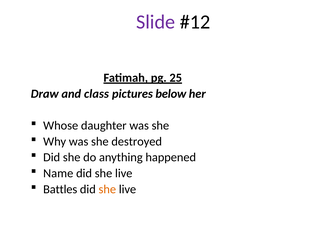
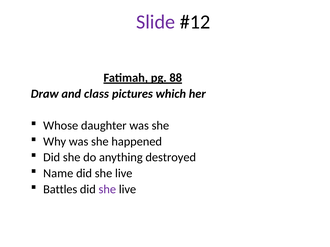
25: 25 -> 88 (176, 78)
below: below -> which (171, 94)
destroyed: destroyed -> happened (137, 142)
happened: happened -> destroyed (171, 158)
she colour: orange -> purple (107, 190)
